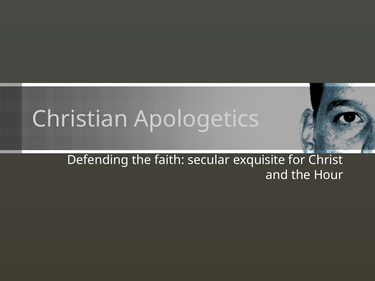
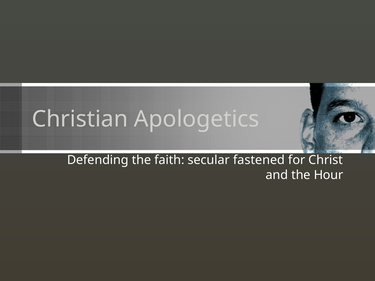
exquisite: exquisite -> fastened (259, 160)
